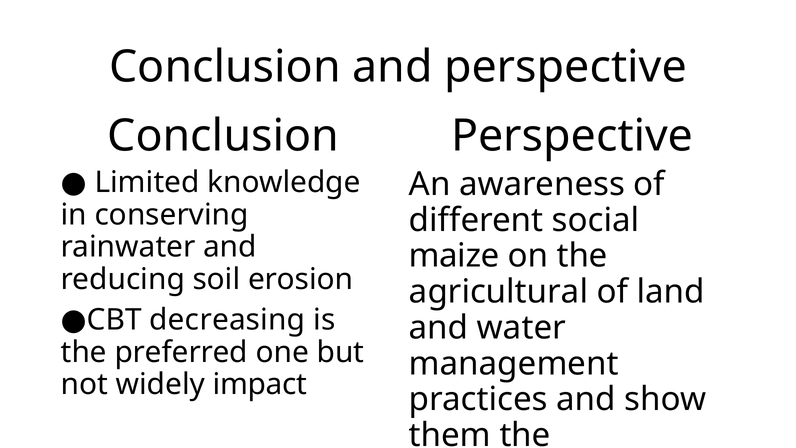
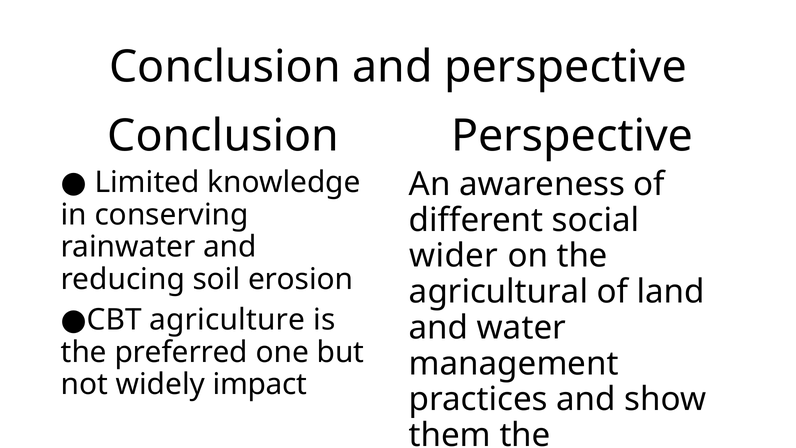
maize: maize -> wider (454, 256)
decreasing: decreasing -> agriculture (227, 320)
